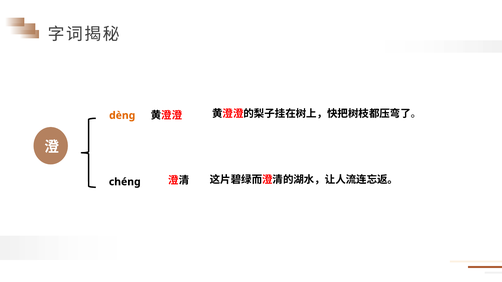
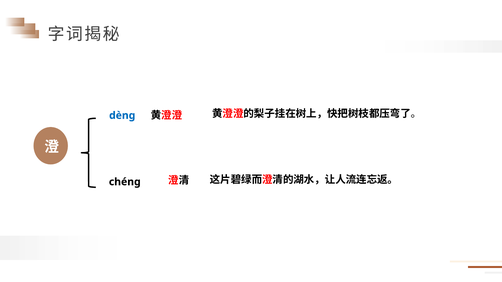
dèng colour: orange -> blue (122, 116)
